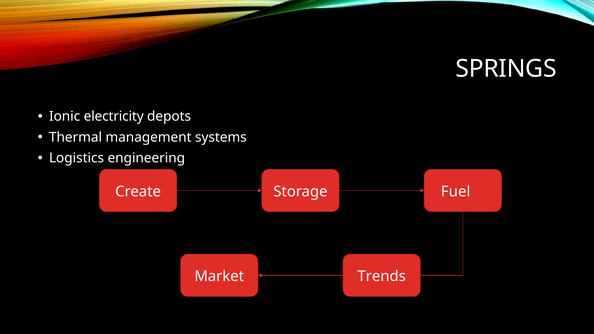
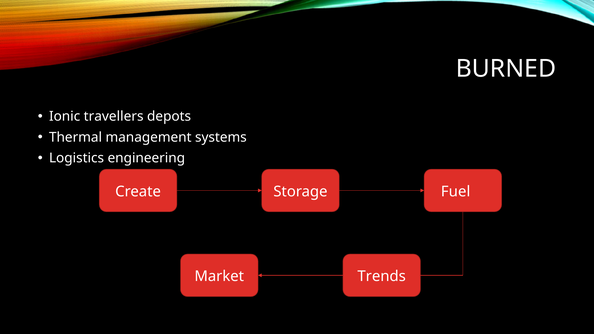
SPRINGS: SPRINGS -> BURNED (506, 69)
electricity: electricity -> travellers (114, 116)
